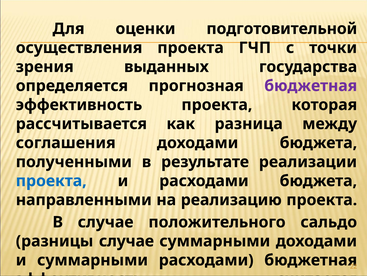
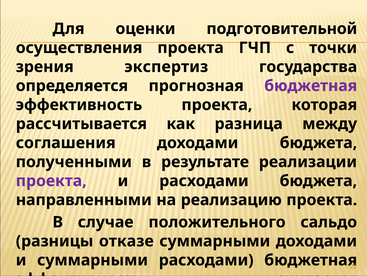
выданных: выданных -> экспертиз (166, 67)
проекта colour: blue -> purple (51, 180)
разницы случае: случае -> отказе (126, 241)
